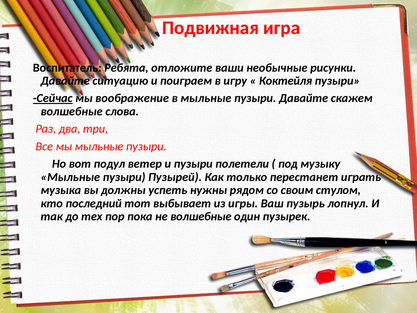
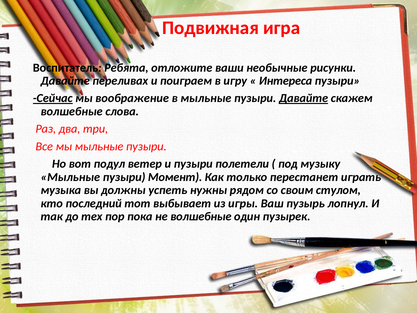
ситуацию: ситуацию -> переливах (120, 81)
Коктейля: Коктейля -> Интереса (286, 81)
Давайте underline: none -> present (304, 98)
Пузырей: Пузырей -> Момент (175, 177)
